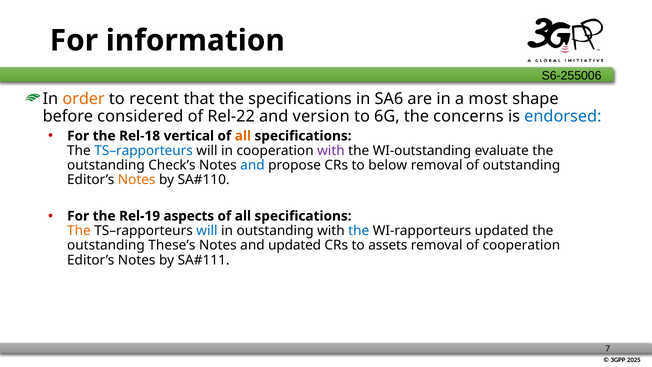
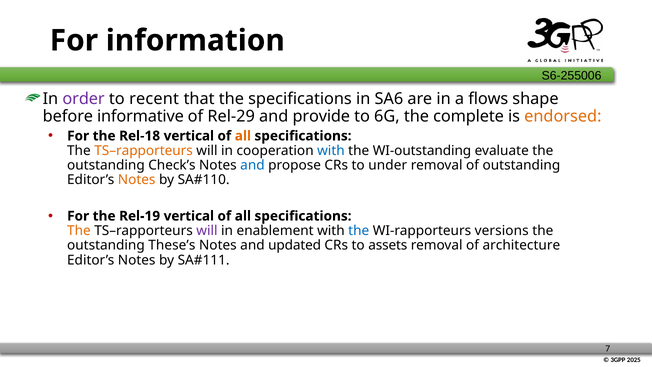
order colour: orange -> purple (84, 99)
most: most -> flows (488, 99)
considered: considered -> informative (140, 116)
Rel-22: Rel-22 -> Rel-29 (231, 116)
version: version -> provide (321, 116)
concerns: concerns -> complete (469, 116)
endorsed colour: blue -> orange (563, 116)
TS–rapporteurs colour: blue -> orange (144, 150)
with colour: purple -> blue (331, 150)
below: below -> under (388, 165)
Rel-19 aspects: aspects -> vertical (189, 216)
will colour: blue -> purple (207, 231)
in outstanding: outstanding -> enablement (275, 231)
WI-rapporteurs updated: updated -> versions (502, 231)
of cooperation: cooperation -> architecture (521, 245)
